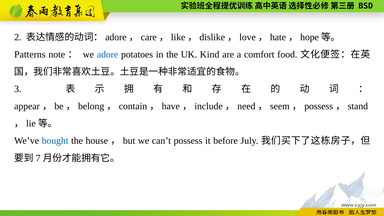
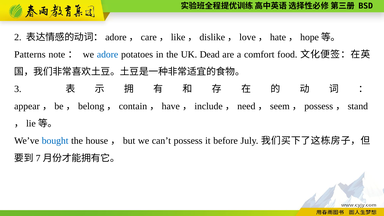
Kind: Kind -> Dead (210, 54)
